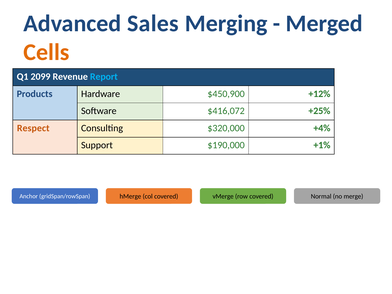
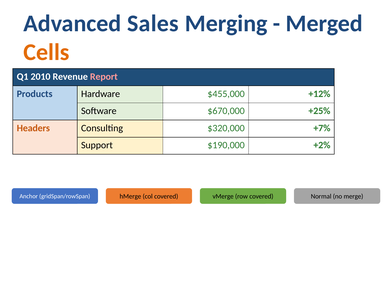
2099: 2099 -> 2010 (41, 77)
Report colour: light blue -> pink (104, 77)
$450,900: $450,900 -> $455,000 (226, 94)
$416,072: $416,072 -> $670,000 (226, 111)
Respect: Respect -> Headers (33, 128)
+4%: +4% -> +7% (322, 128)
+1%: +1% -> +2% (322, 145)
